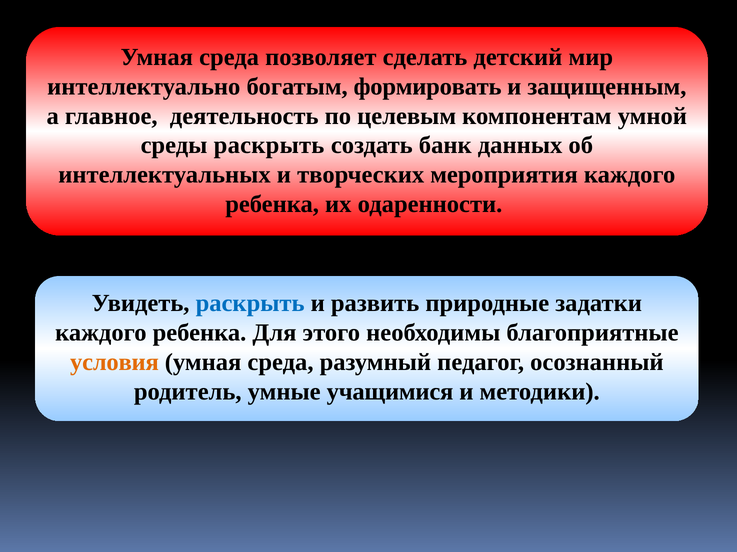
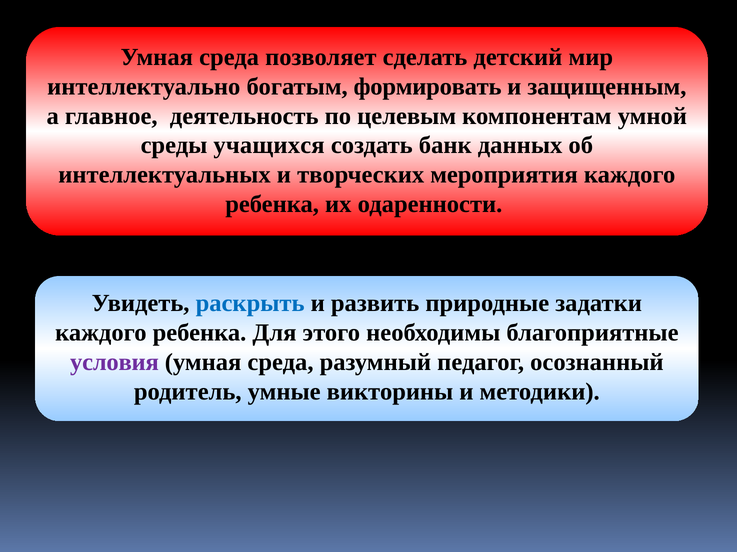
среды раскрыть: раскрыть -> учащихся (269, 146)
условия colour: orange -> purple (114, 363)
учащимися: учащимися -> викторины (390, 392)
